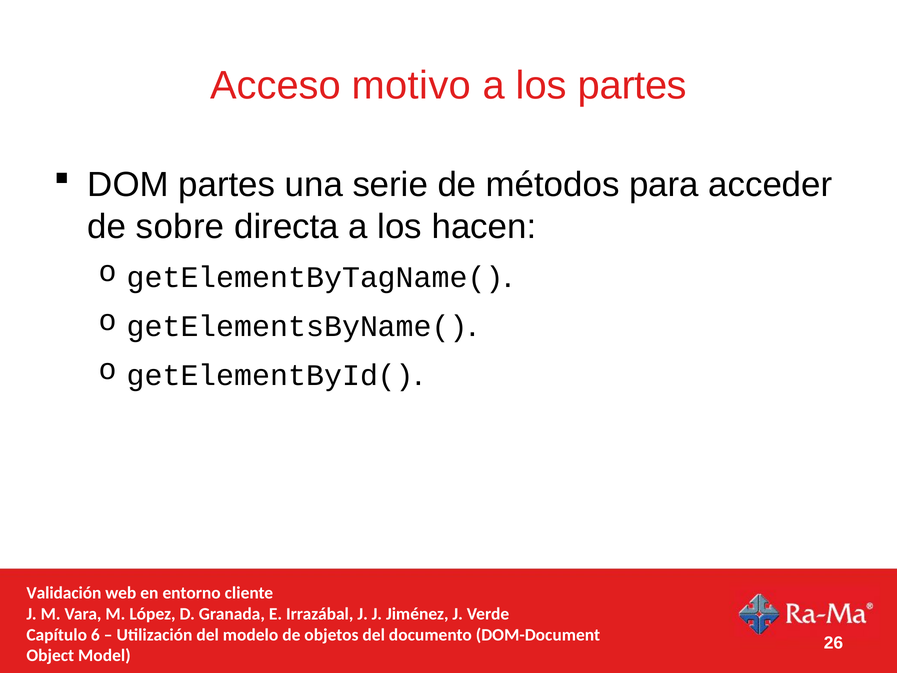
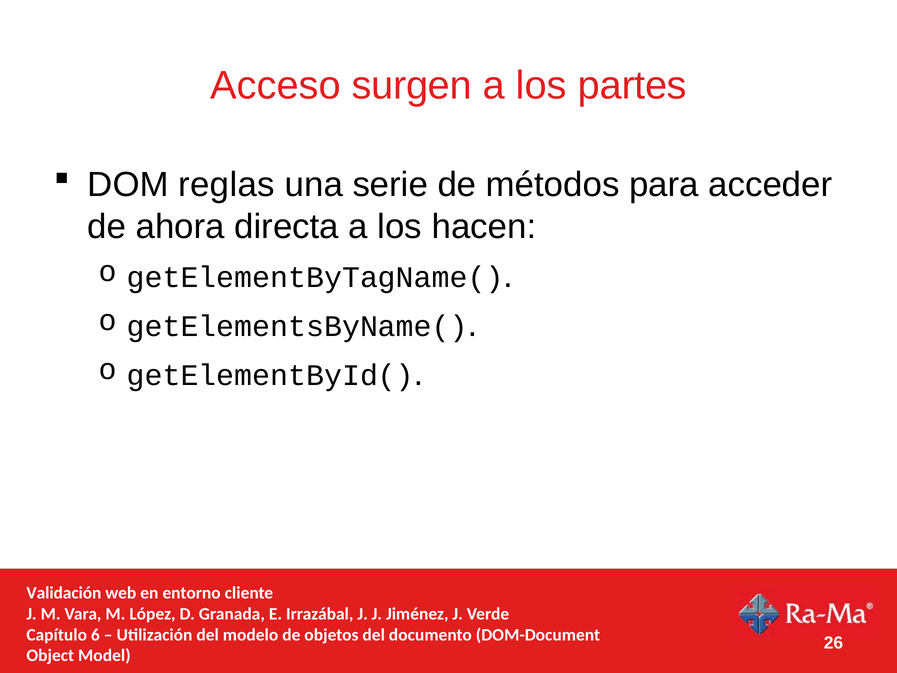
motivo: motivo -> surgen (412, 86)
DOM partes: partes -> reglas (227, 185)
sobre: sobre -> ahora (180, 227)
